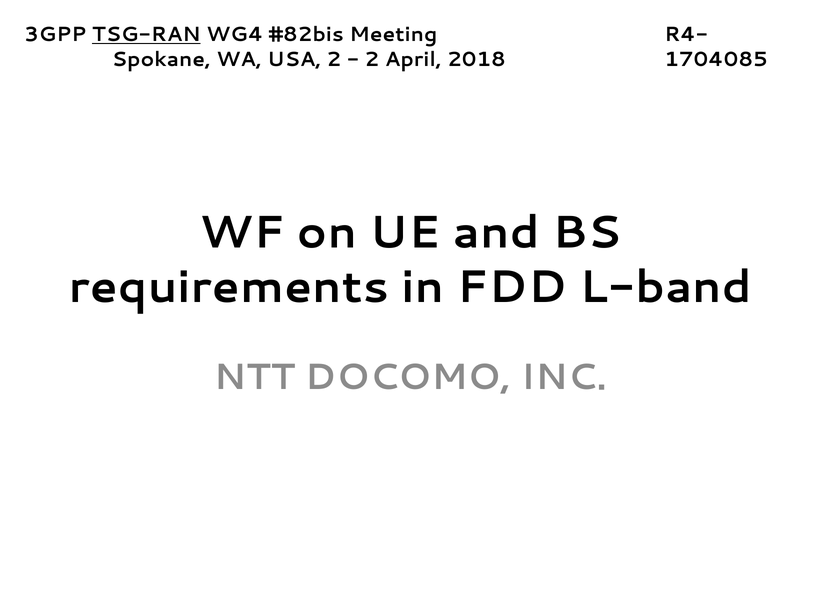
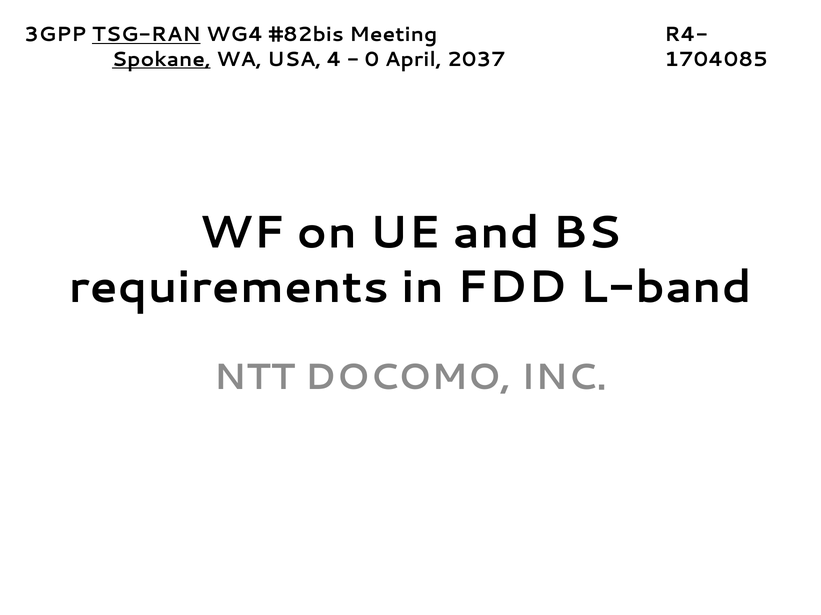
Spokane underline: none -> present (161, 59)
USA 2: 2 -> 4 (334, 59)
2: 2 -> 0 (372, 59)
2018: 2018 -> 2037 (476, 59)
